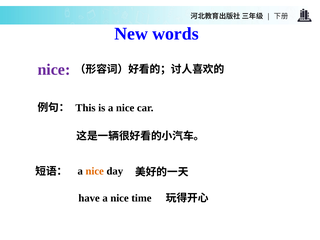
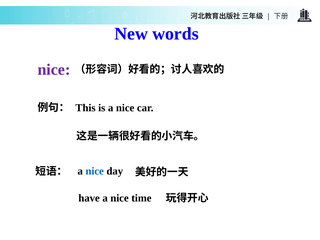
nice colour: orange -> blue (95, 171)
